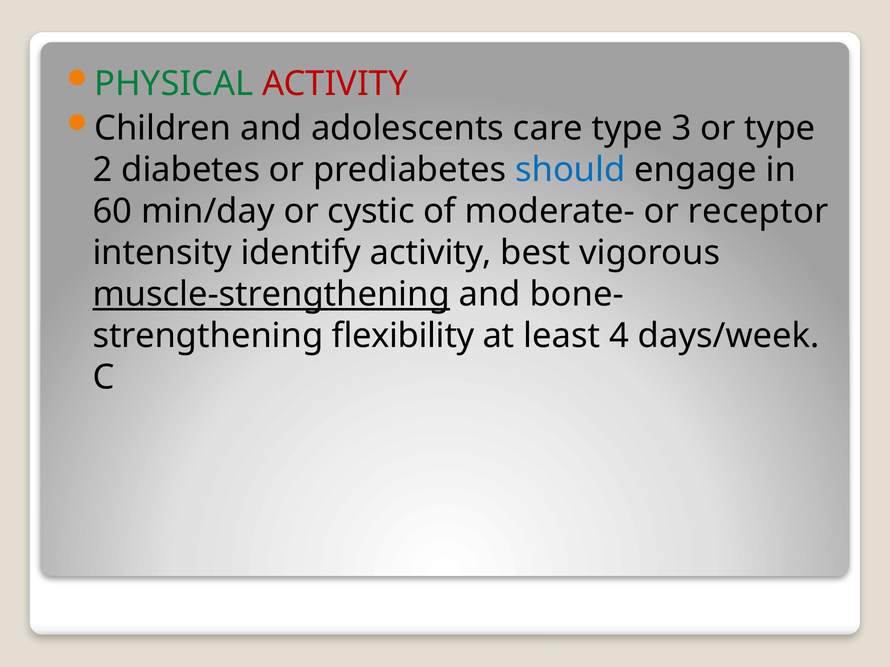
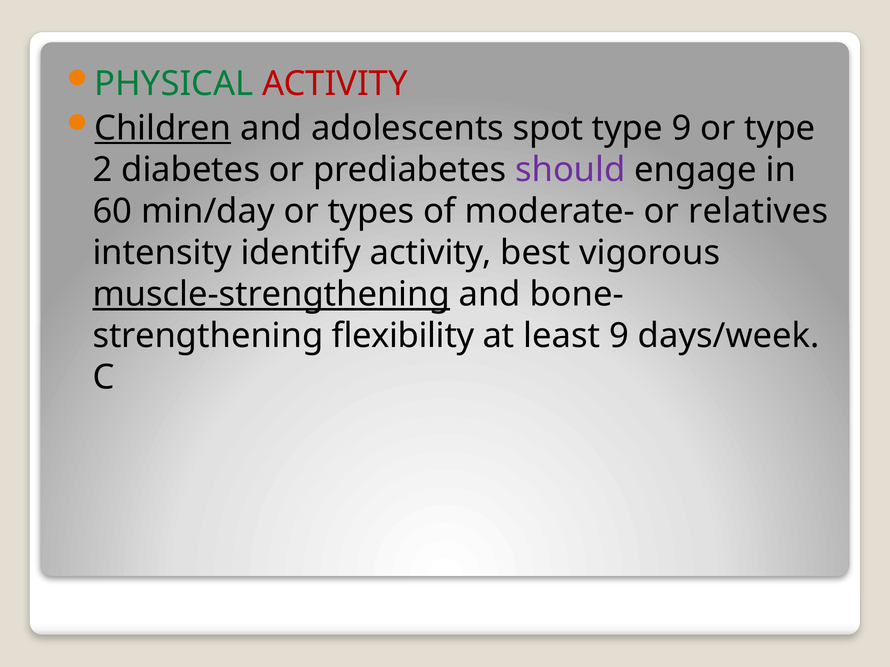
Children underline: none -> present (163, 128)
care: care -> spot (548, 128)
type 3: 3 -> 9 (681, 128)
should colour: blue -> purple (570, 170)
cystic: cystic -> types (371, 211)
receptor: receptor -> relatives (758, 211)
least 4: 4 -> 9 (619, 336)
